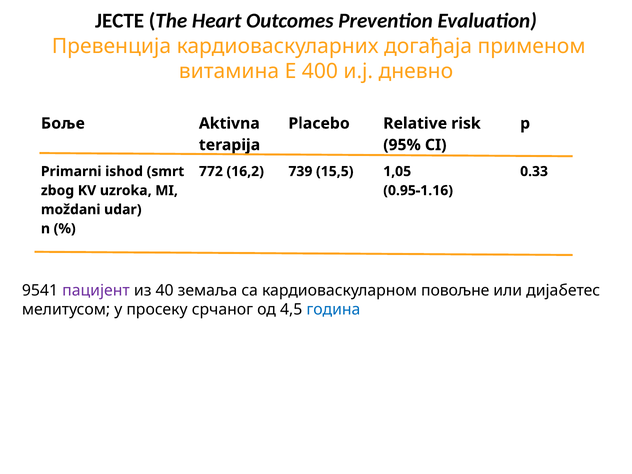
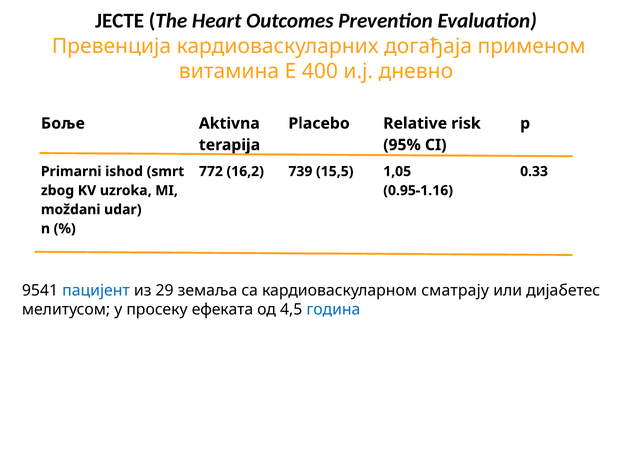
пацијент colour: purple -> blue (96, 290)
40: 40 -> 29 (165, 290)
повољне: повољне -> сматрају (455, 290)
срчаног: срчаног -> ефеката (222, 309)
